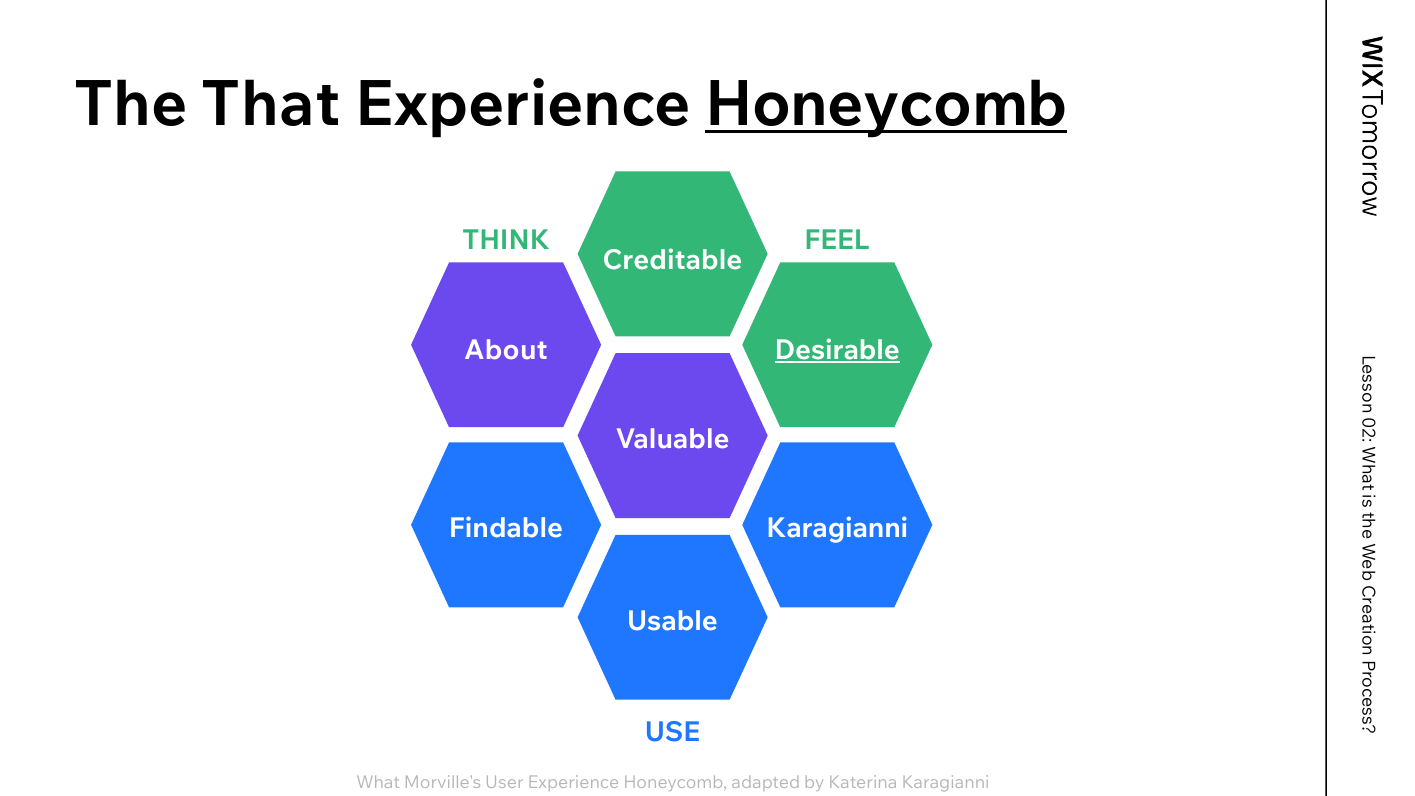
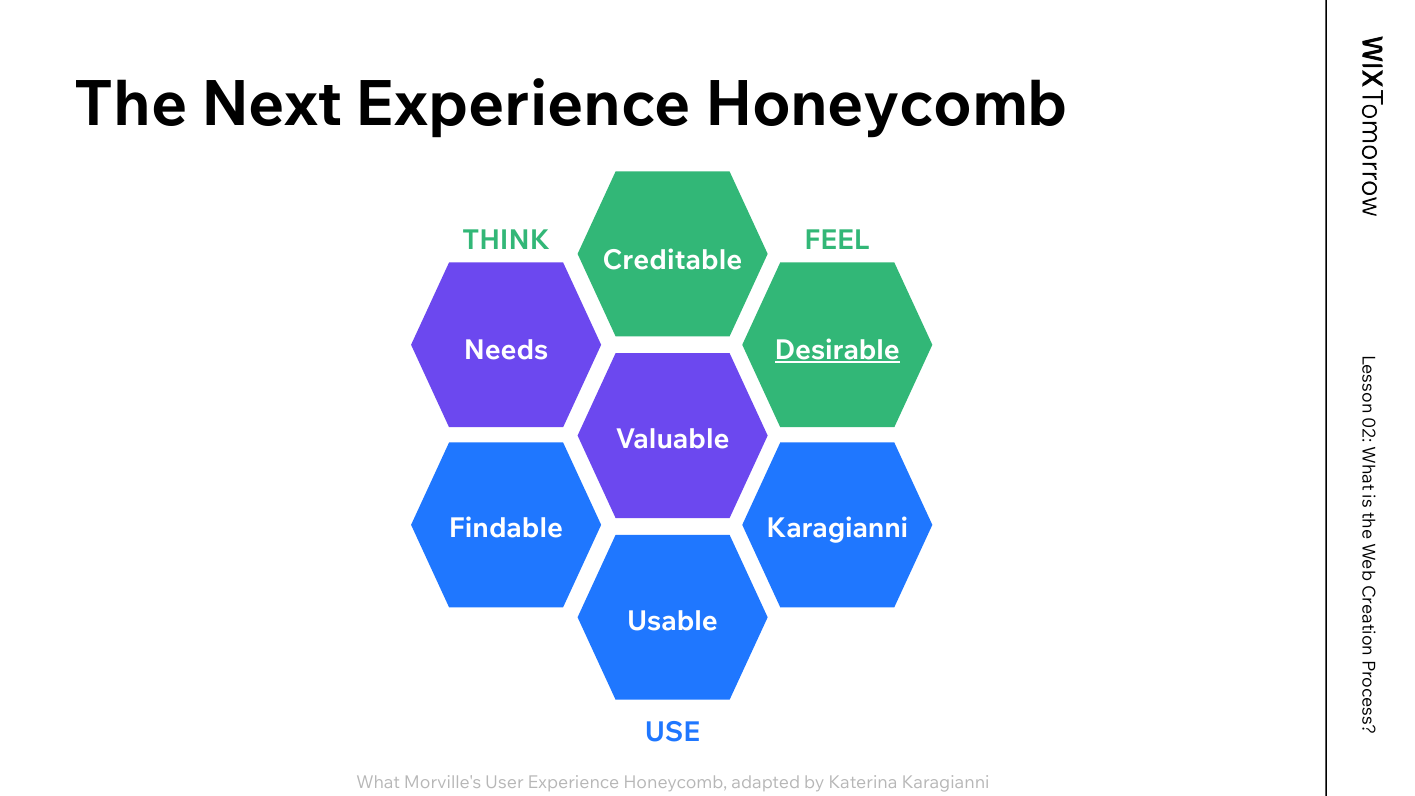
That: That -> Next (272, 104)
Honeycomb underline: present -> none (887, 104)
About: About -> Needs (506, 350)
